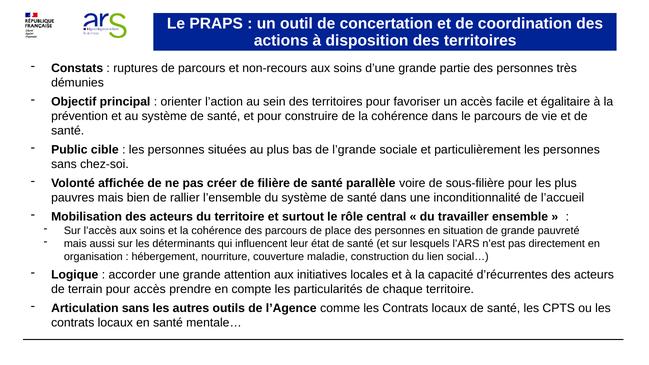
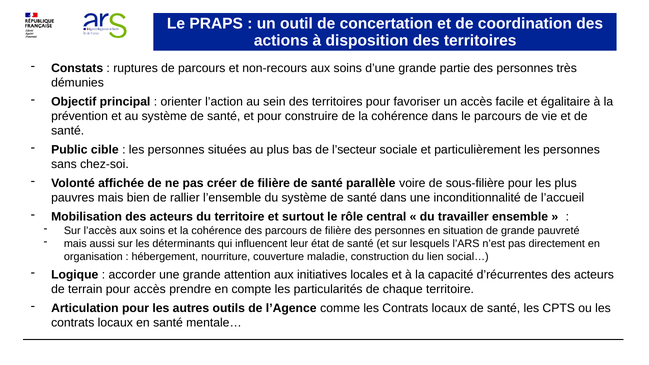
l’grande: l’grande -> l’secteur (354, 150)
parcours de place: place -> filière (338, 231)
Articulation sans: sans -> pour (136, 308)
